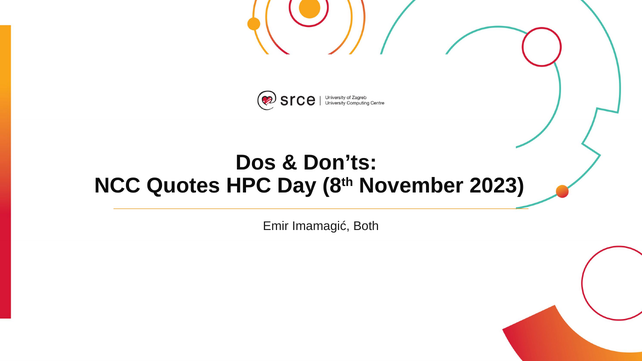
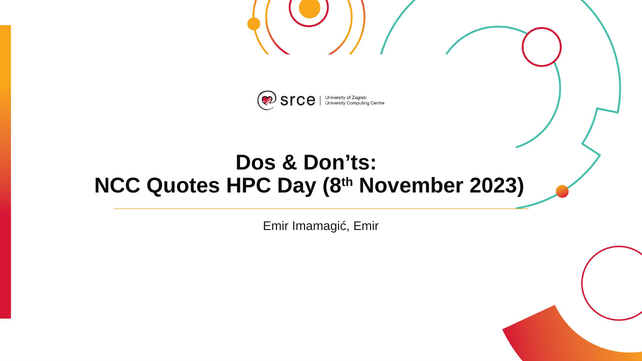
Imamagić Both: Both -> Emir (366, 226)
